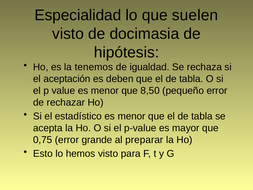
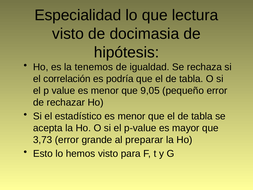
suelen: suelen -> lectura (195, 15)
aceptación: aceptación -> correlación (67, 79)
deben: deben -> podría (120, 79)
8,50: 8,50 -> 9,05 (150, 91)
0,75: 0,75 -> 3,73 (43, 140)
